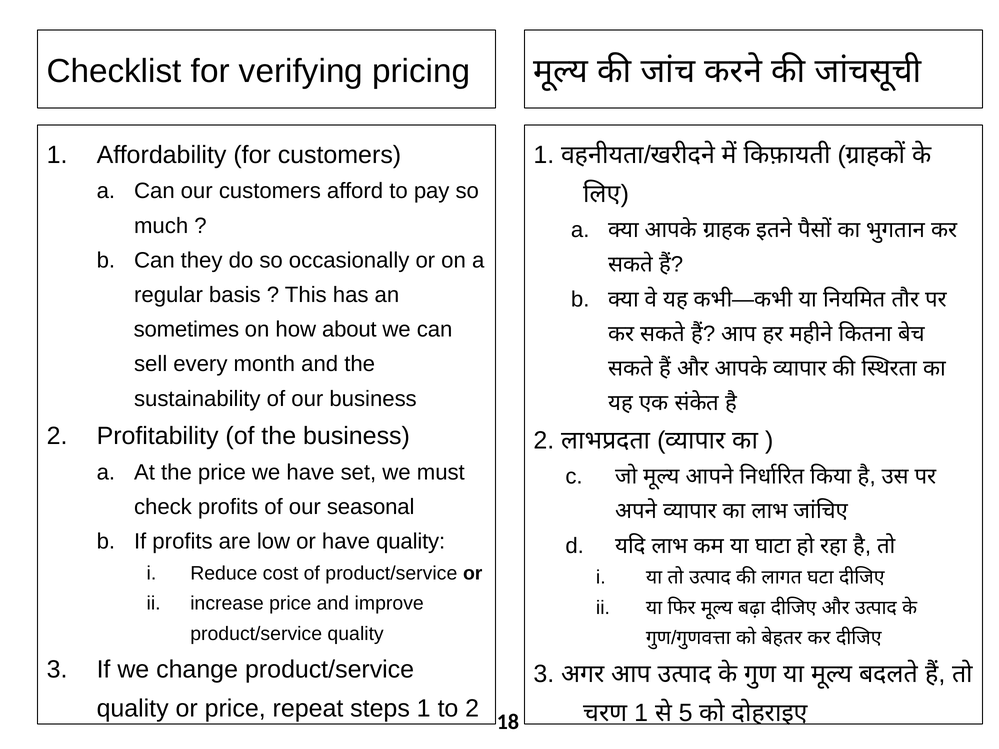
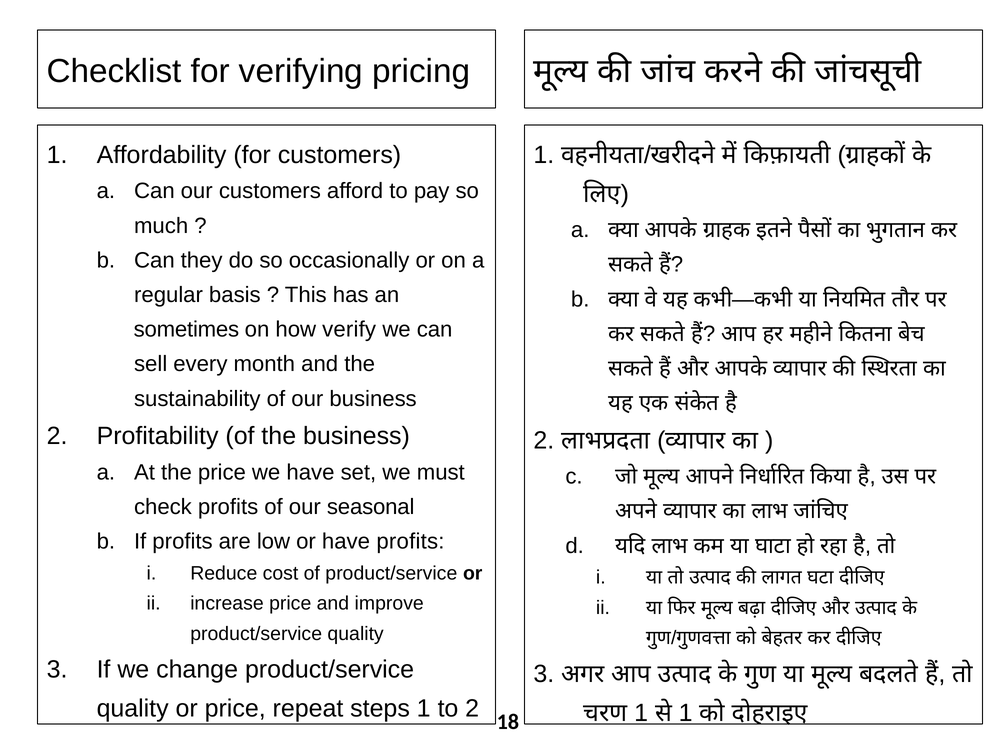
about: about -> verify (349, 330)
have quality: quality -> profits (410, 542)
5: 5 -> 1 (686, 713)
